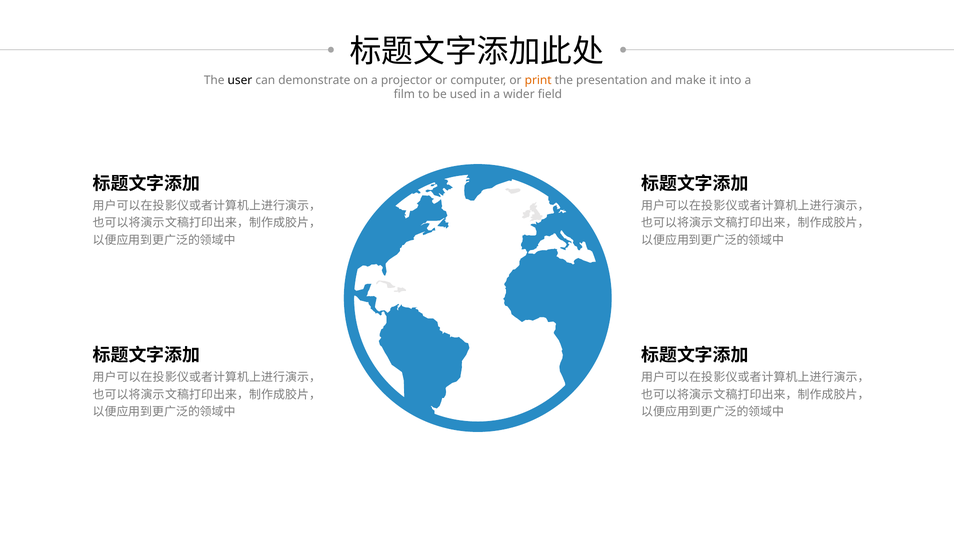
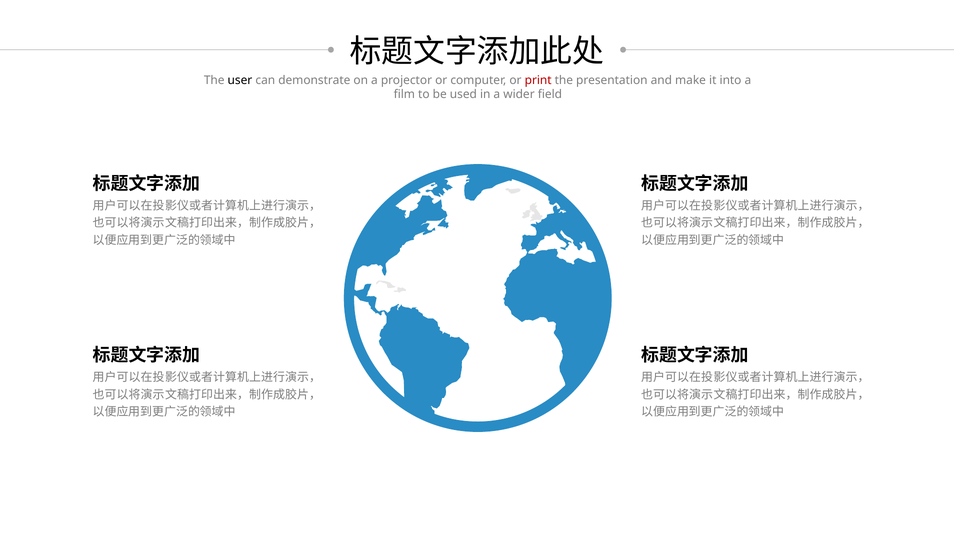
print colour: orange -> red (538, 80)
